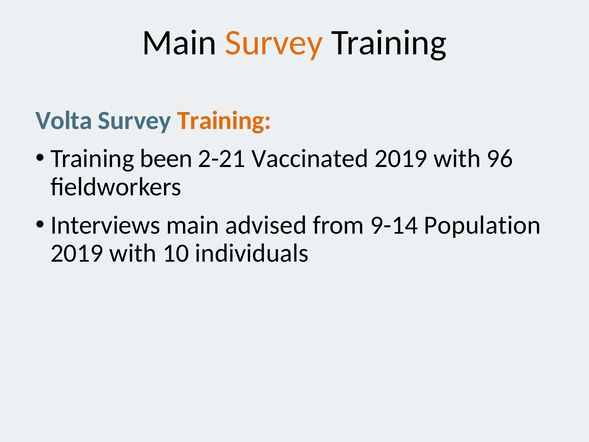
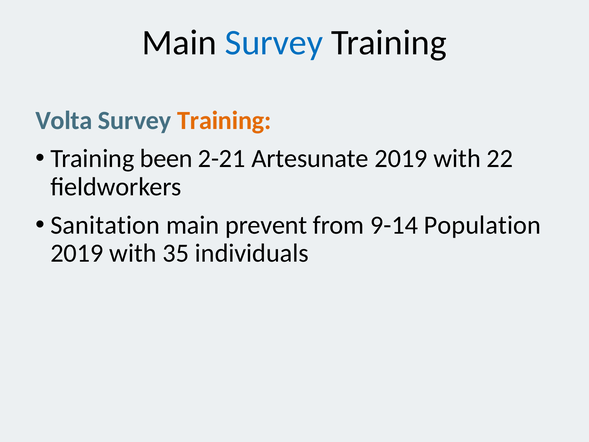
Survey colour: orange -> blue (274, 42)
Vaccinated: Vaccinated -> Artesunate (310, 159)
96: 96 -> 22 (500, 159)
Interviews: Interviews -> Sanitation (105, 225)
advised: advised -> prevent (266, 225)
10: 10 -> 35 (176, 253)
